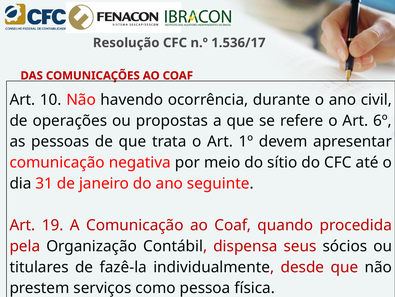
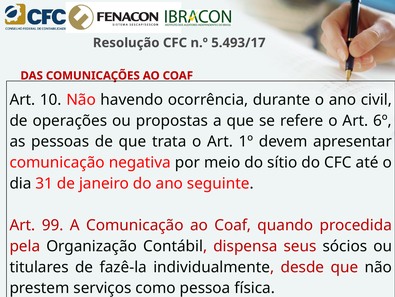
1.536/17: 1.536/17 -> 5.493/17 (238, 43)
19: 19 -> 99 (53, 225)
